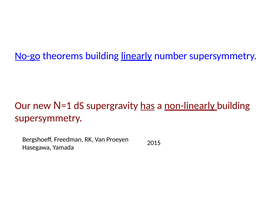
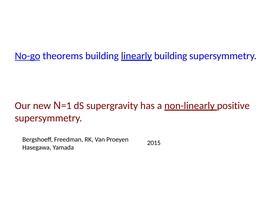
linearly number: number -> building (171, 56)
has underline: present -> none (147, 105)
non-linearly building: building -> positive (233, 105)
